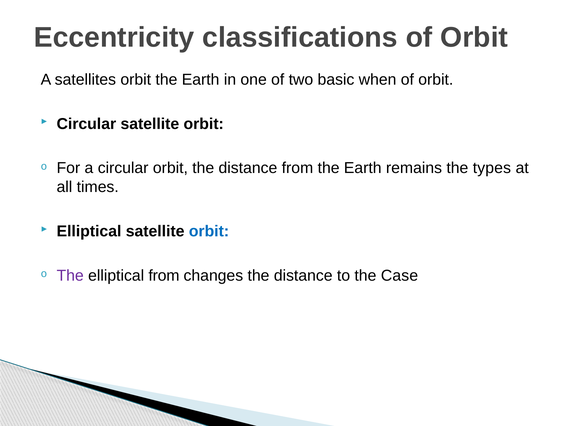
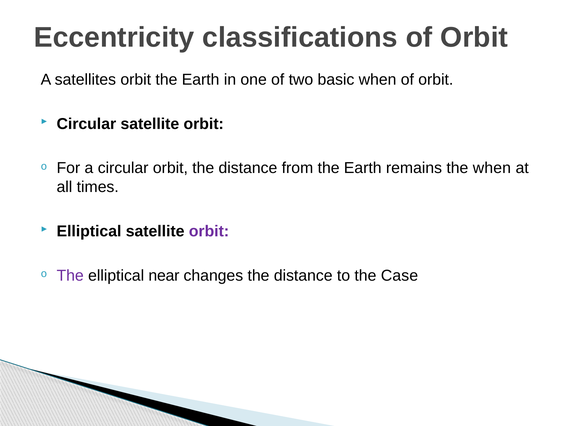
the types: types -> when (492, 168)
orbit colour: blue -> purple (209, 231)
elliptical from: from -> near (164, 275)
